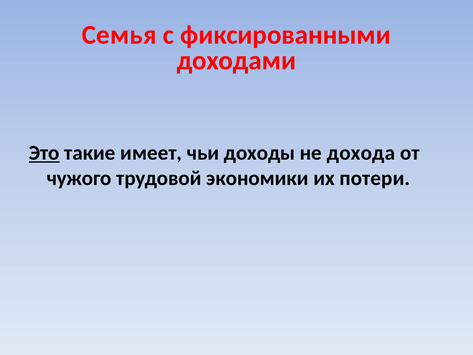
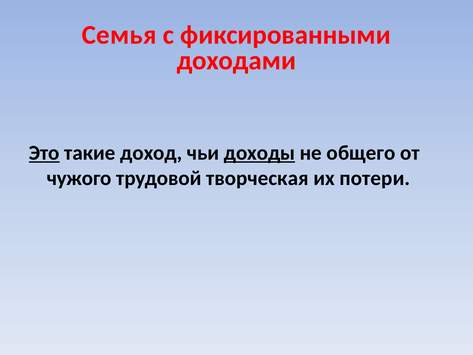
имеет: имеет -> доход (151, 153)
доходы underline: none -> present (260, 153)
дохода: дохода -> общего (361, 153)
экономики: экономики -> творческая (257, 178)
